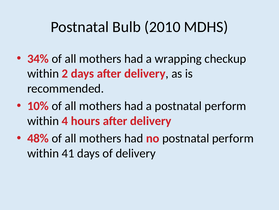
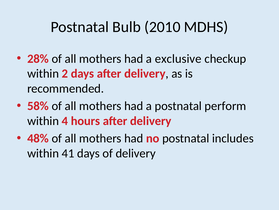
34%: 34% -> 28% (38, 59)
wrapping: wrapping -> exclusive (178, 59)
10%: 10% -> 58% (38, 106)
no postnatal perform: perform -> includes (233, 138)
